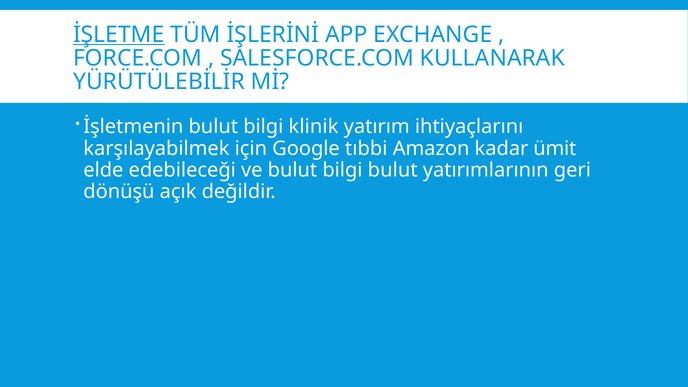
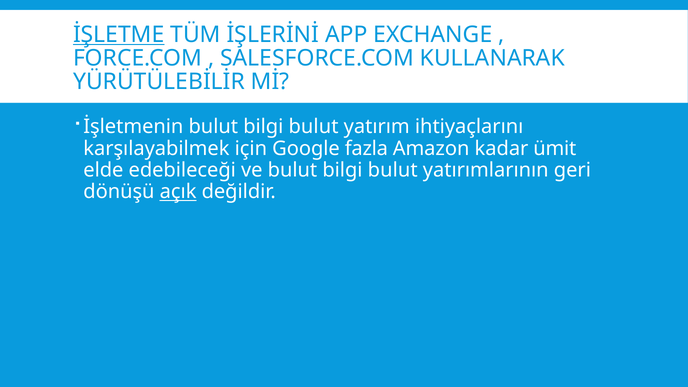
İşletmenin bulut bilgi klinik: klinik -> bulut (314, 127)
tıbbi: tıbbi -> fazla (366, 149)
açık underline: none -> present (178, 192)
